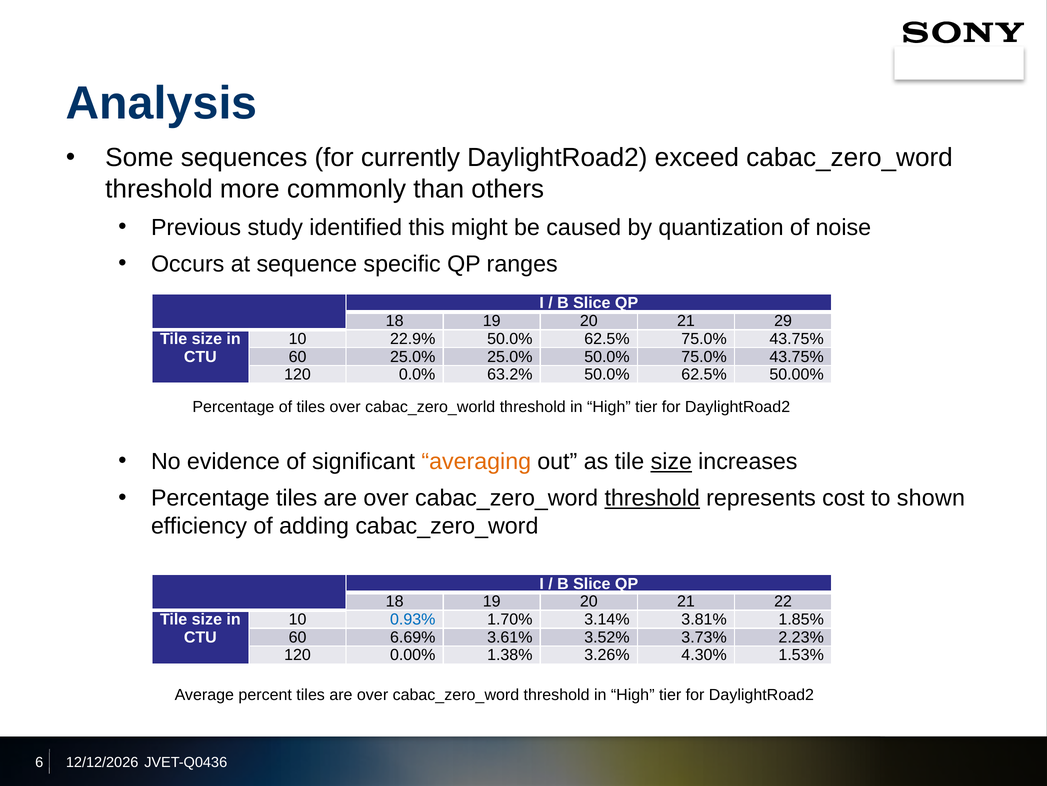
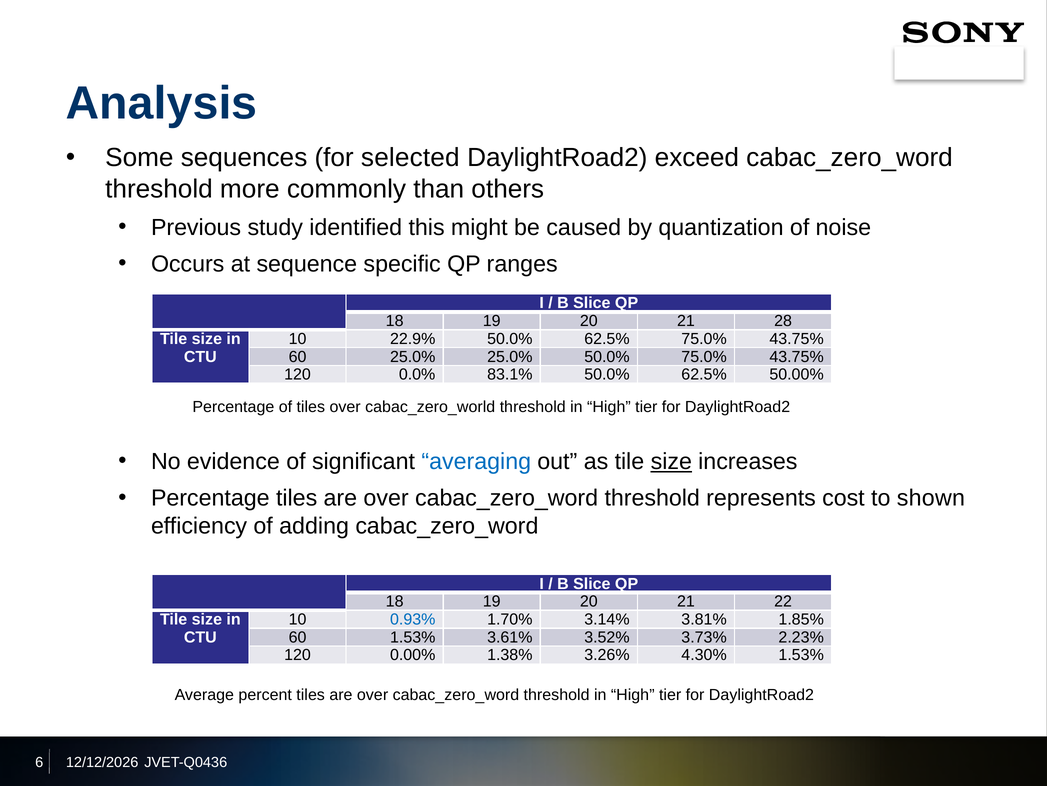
currently: currently -> selected (410, 158)
29: 29 -> 28 (783, 321)
63.2%: 63.2% -> 83.1% (510, 374)
averaging colour: orange -> blue (476, 461)
threshold underline: present -> none (652, 498)
60 6.69%: 6.69% -> 1.53% (413, 637)
